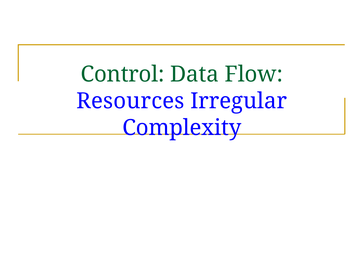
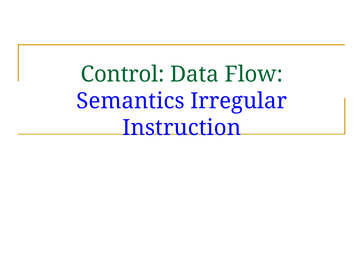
Resources: Resources -> Semantics (130, 101)
Complexity: Complexity -> Instruction (182, 127)
